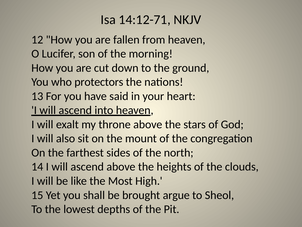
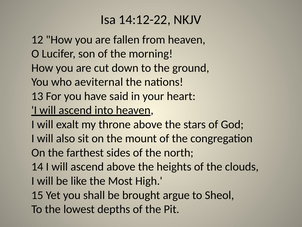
14:12-71: 14:12-71 -> 14:12-22 (145, 20)
protectors: protectors -> aeviternal (99, 82)
